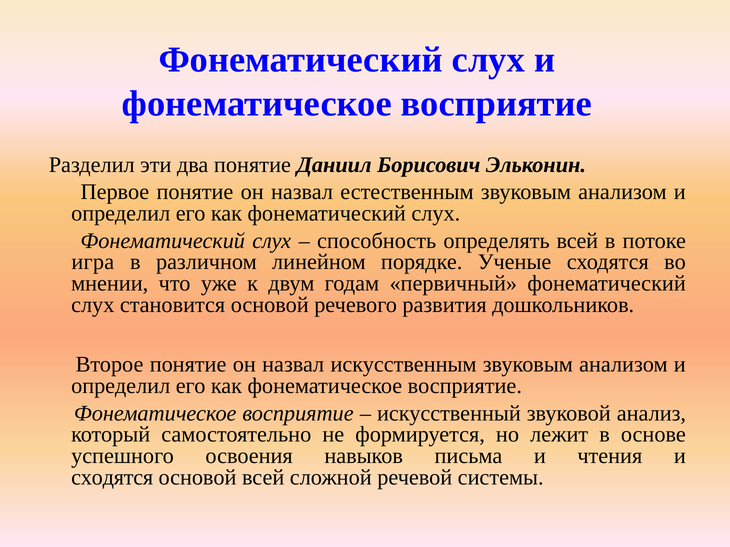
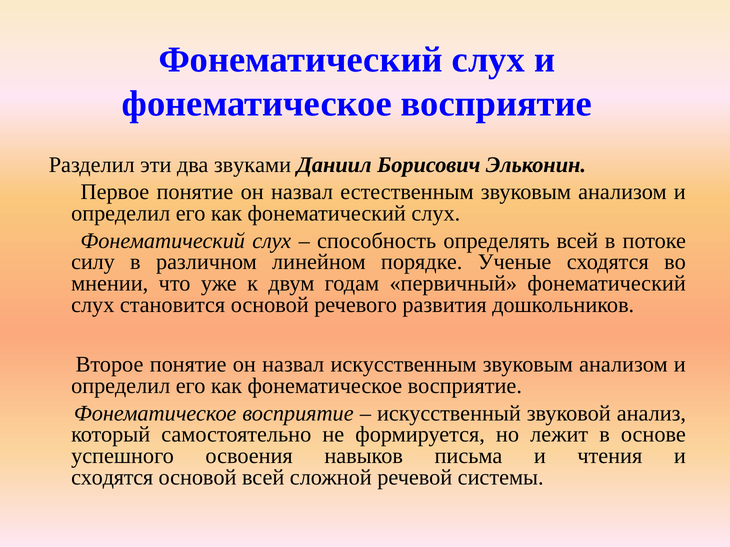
два понятие: понятие -> звуками (252, 165)
игра: игра -> силу (93, 262)
